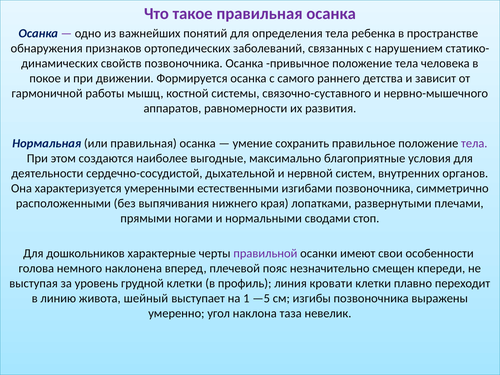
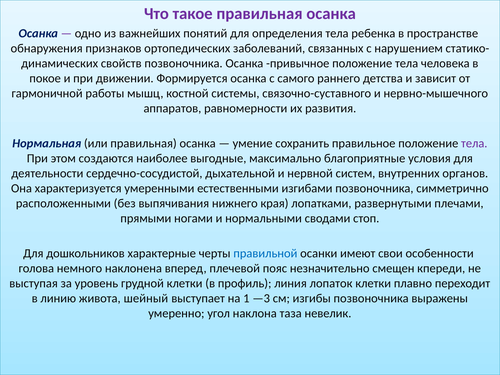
правильной colour: purple -> blue (265, 253)
кровати: кровати -> лопаток (331, 283)
—5: —5 -> —3 (261, 298)
